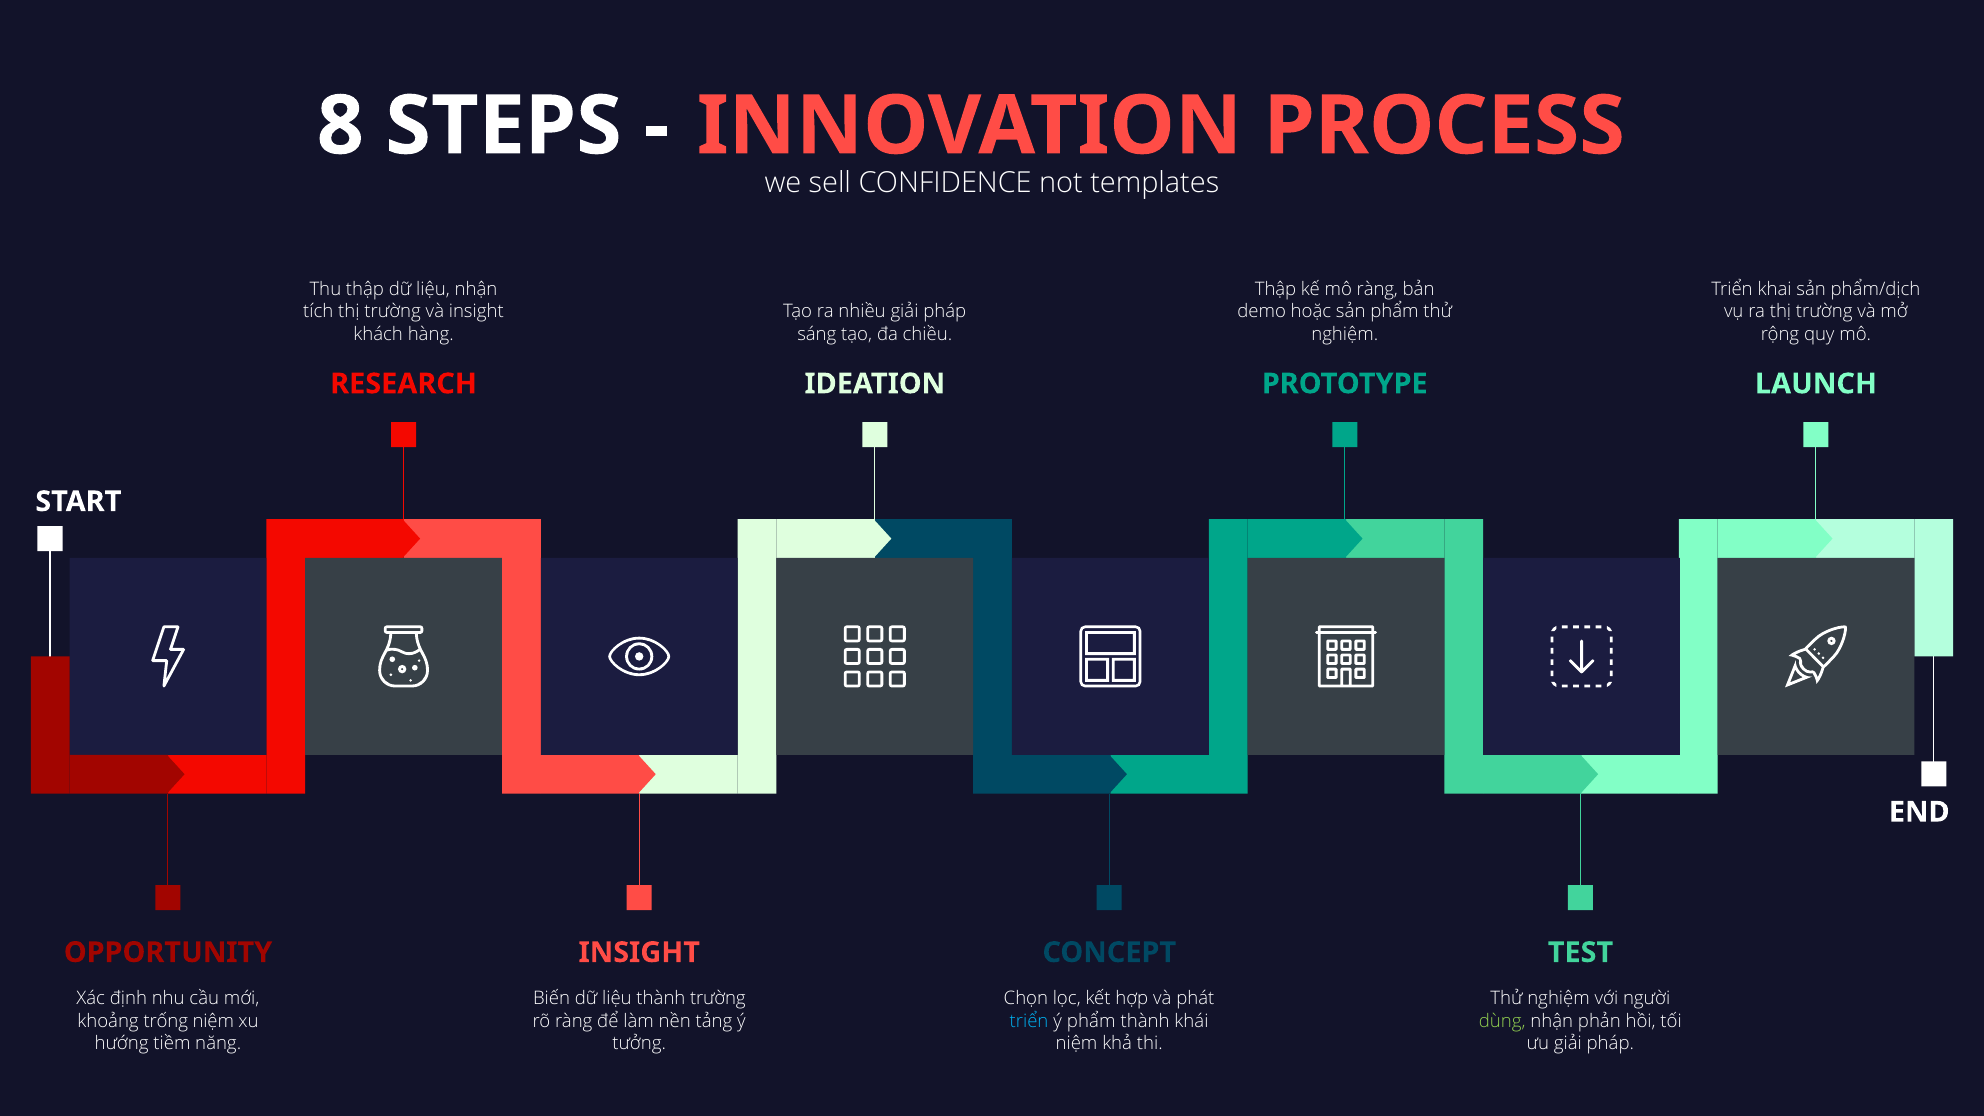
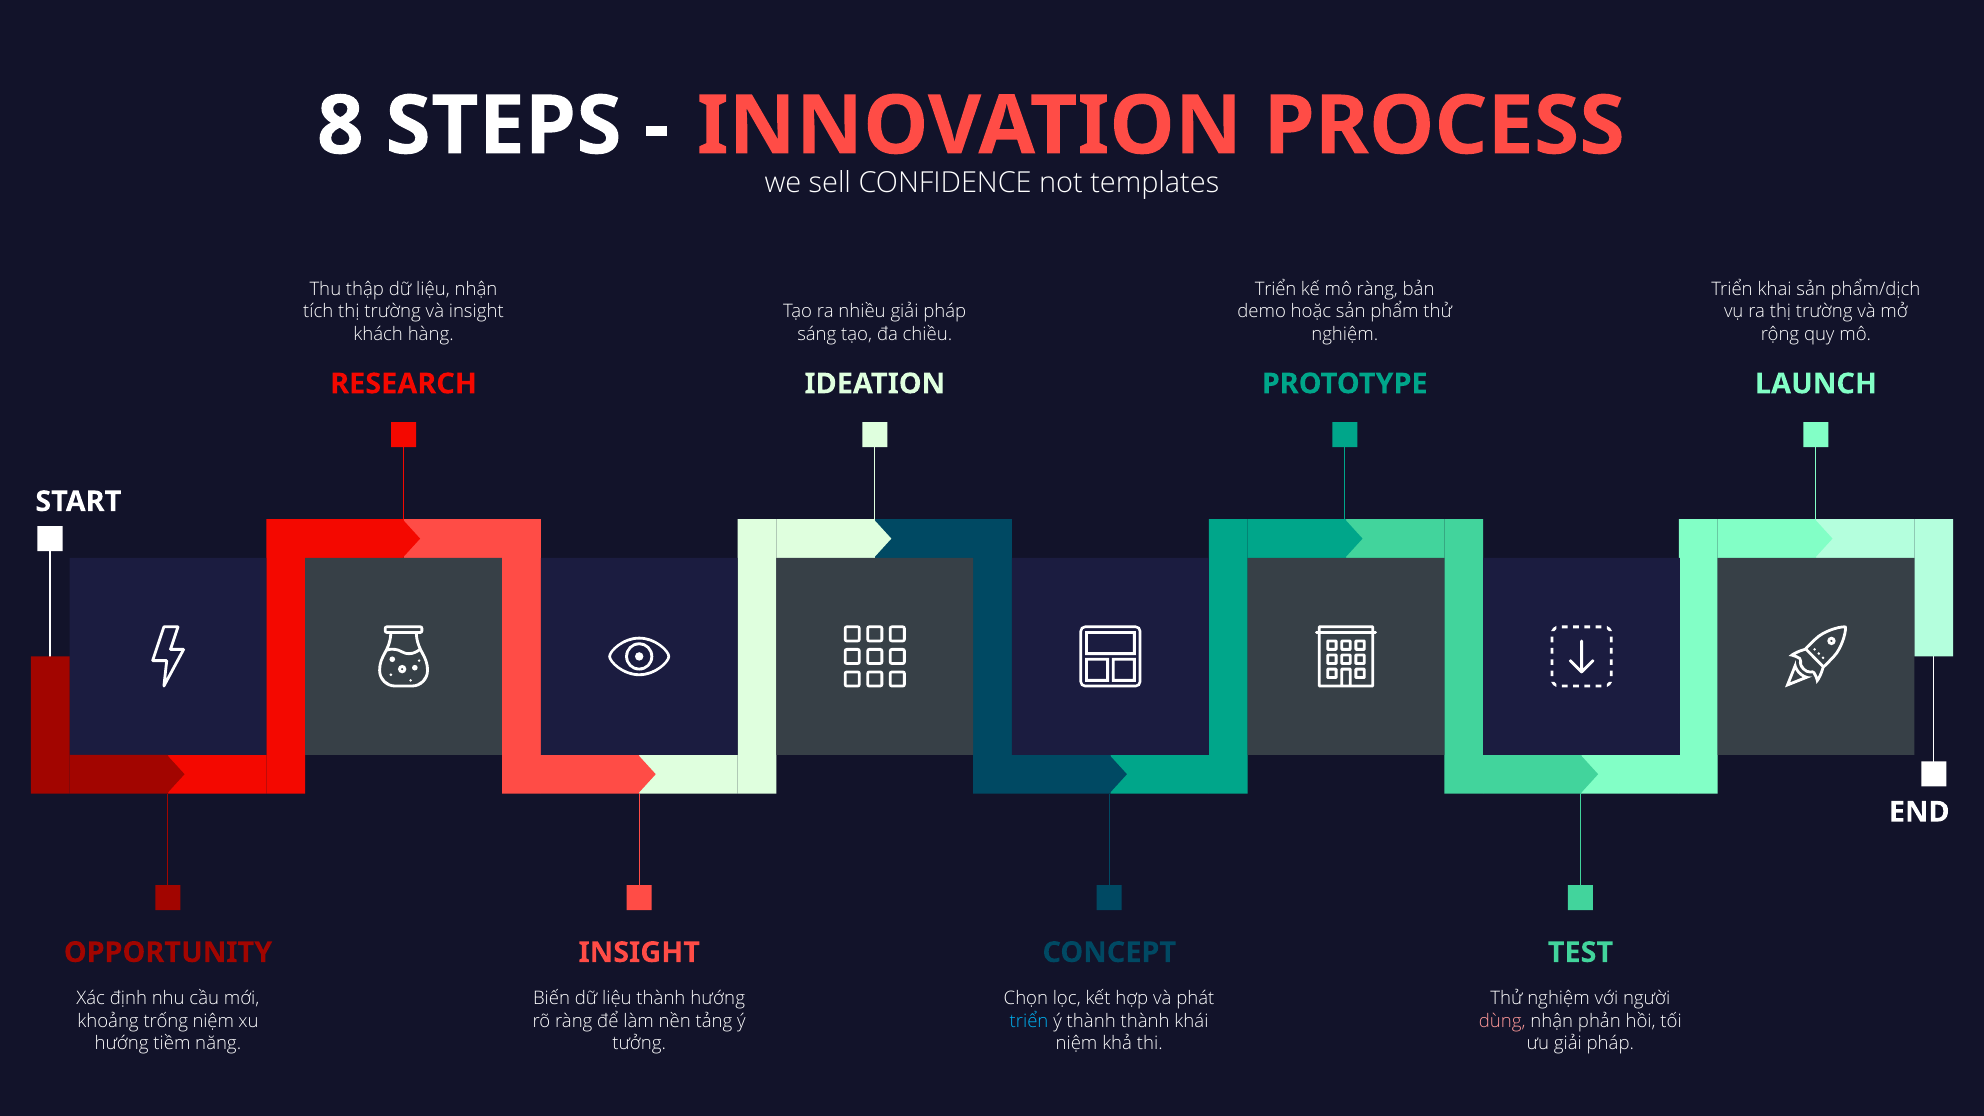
Thập: Thập -> Triển (1276, 289)
thành trường: trường -> hướng (718, 999)
ý phẩm: phẩm -> thành (1091, 1021)
dùng colour: light green -> pink (1502, 1021)
